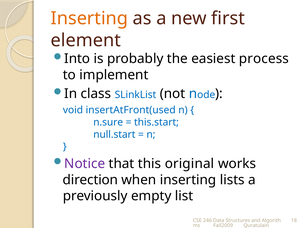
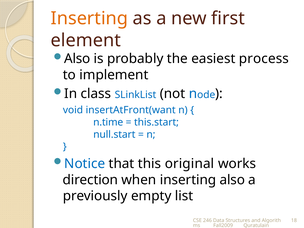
Into: Into -> Also (77, 59)
insertAtFront(used: insertAtFront(used -> insertAtFront(want (131, 110)
n.sure: n.sure -> n.time (108, 122)
Notice colour: purple -> blue (85, 164)
inserting lists: lists -> also (232, 180)
